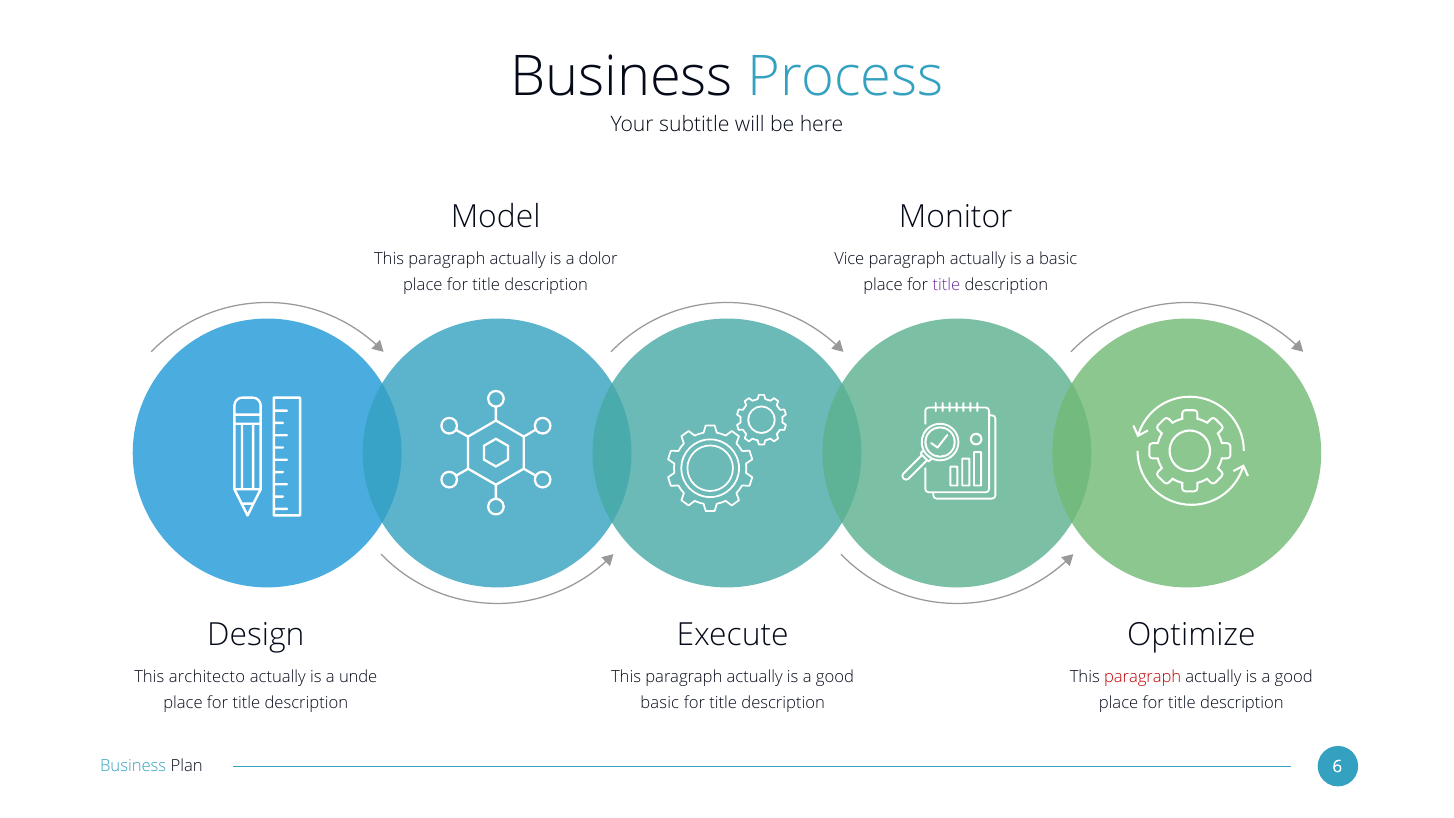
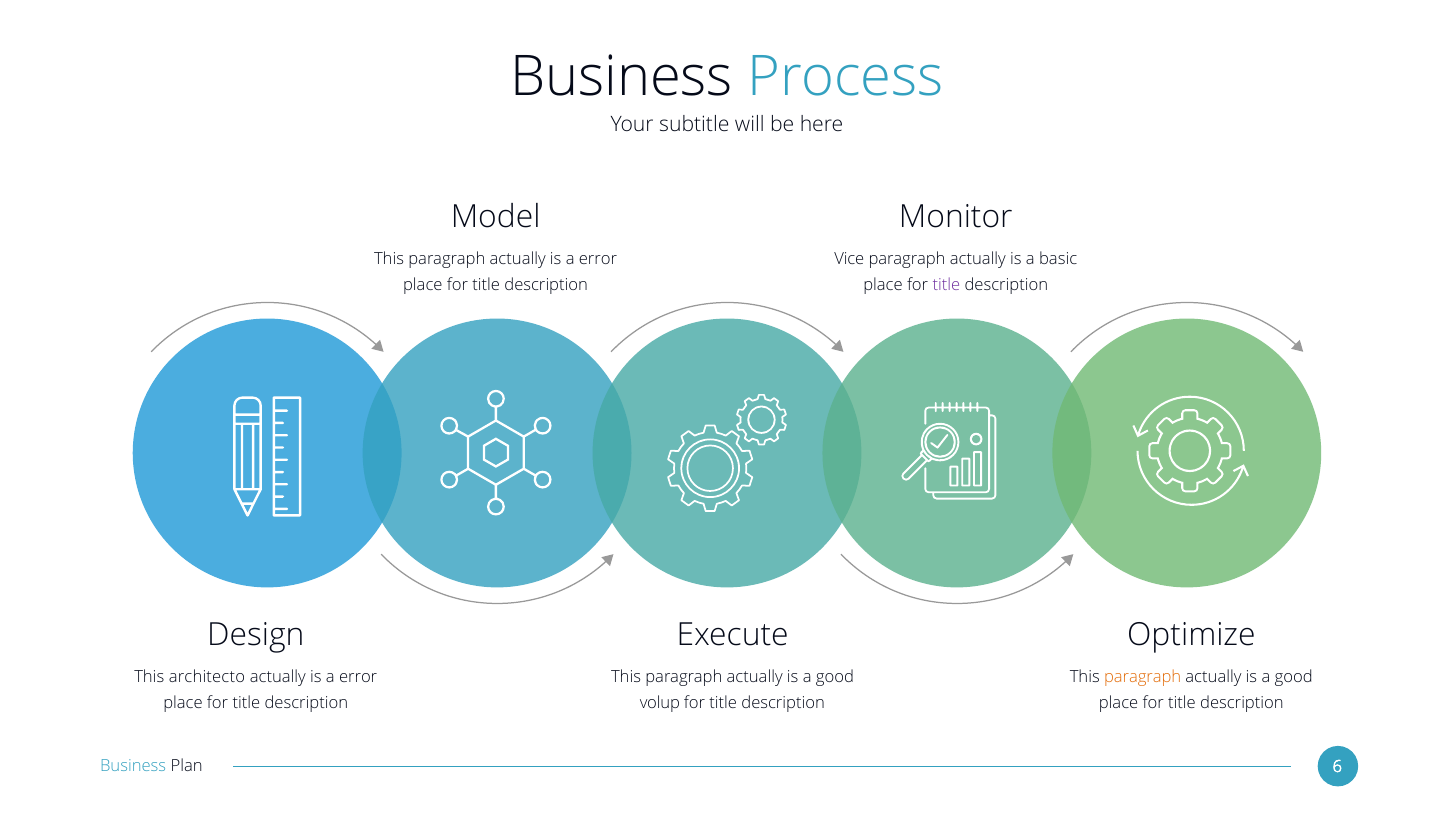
dolor: dolor -> error (598, 259)
unde: unde -> error (358, 677)
paragraph colour: red -> orange (1143, 677)
basic: basic -> volup (660, 703)
